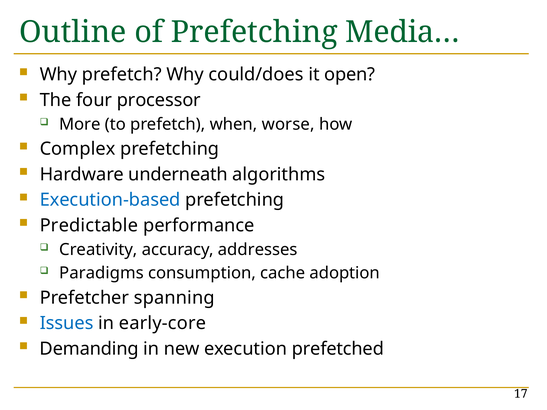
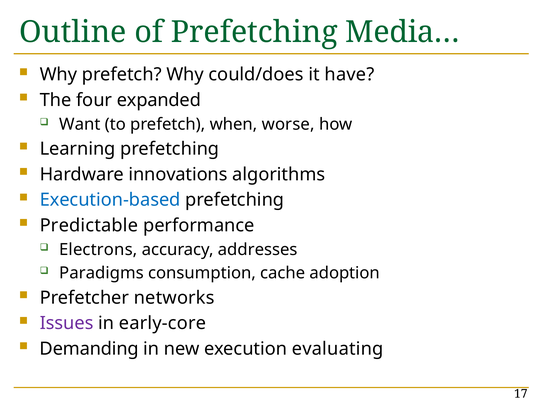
open: open -> have (350, 75)
processor: processor -> expanded (159, 100)
More: More -> Want (80, 124)
Complex: Complex -> Learning (78, 149)
underneath: underneath -> innovations (178, 175)
Creativity: Creativity -> Electrons (98, 250)
spanning: spanning -> networks (174, 298)
Issues colour: blue -> purple (67, 323)
prefetched: prefetched -> evaluating (338, 349)
